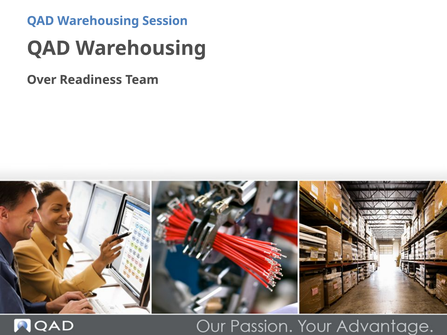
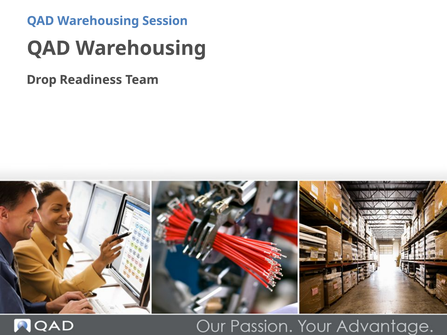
Over: Over -> Drop (42, 80)
